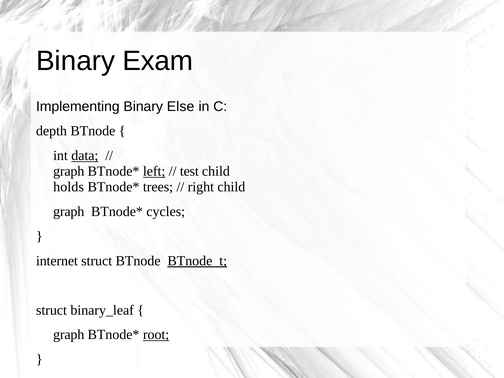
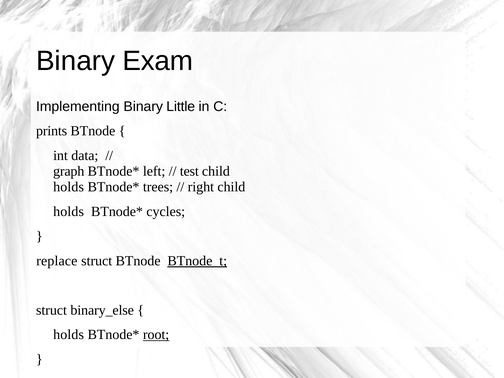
Else: Else -> Little (181, 106)
depth: depth -> prints (52, 131)
data underline: present -> none (85, 156)
left underline: present -> none (154, 171)
graph: graph -> holds (69, 211)
internet: internet -> replace (57, 261)
binary_leaf: binary_leaf -> binary_else (102, 310)
graph: graph -> holds (69, 335)
